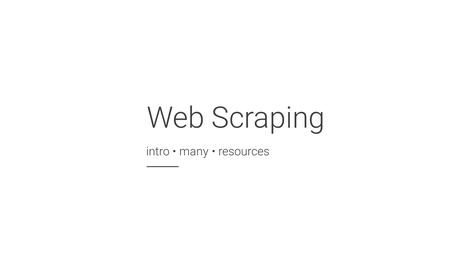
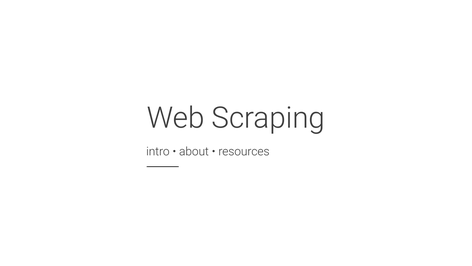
many: many -> about (194, 151)
